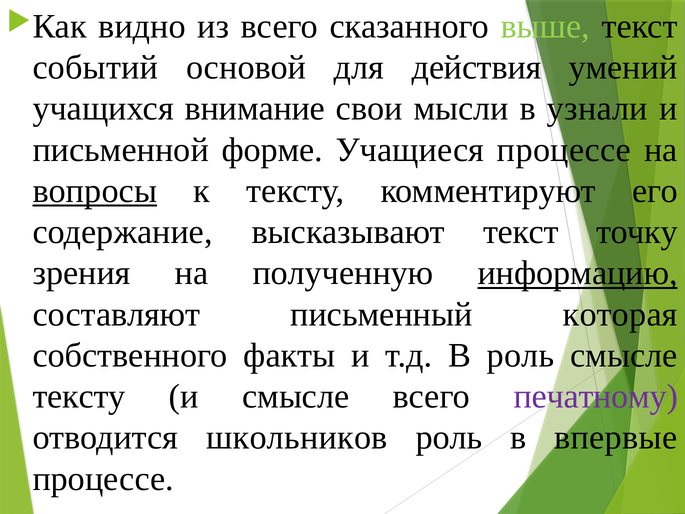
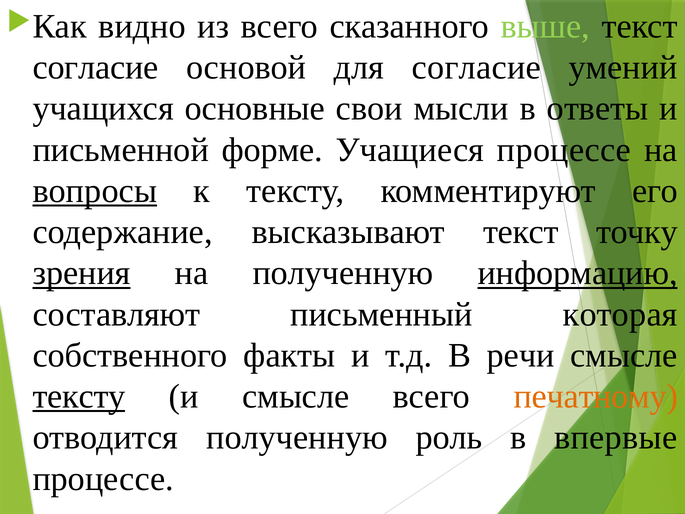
событий: событий -> согласие (95, 67)
для действия: действия -> согласие (476, 67)
внимание: внимание -> основные (255, 109)
узнали: узнали -> ответы (598, 109)
зрения underline: none -> present (82, 273)
В роль: роль -> речи (521, 355)
тексту underline: none -> present (79, 396)
печатному colour: purple -> orange (596, 396)
отводится школьников: школьников -> полученную (297, 437)
